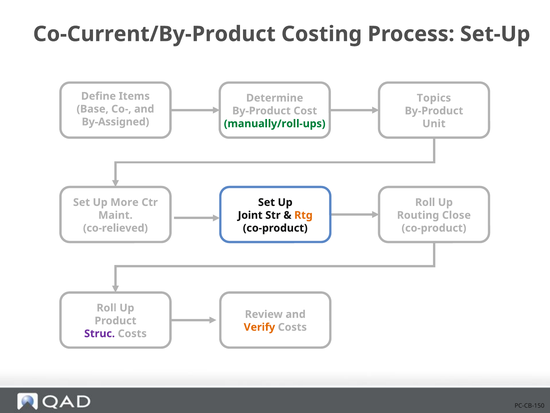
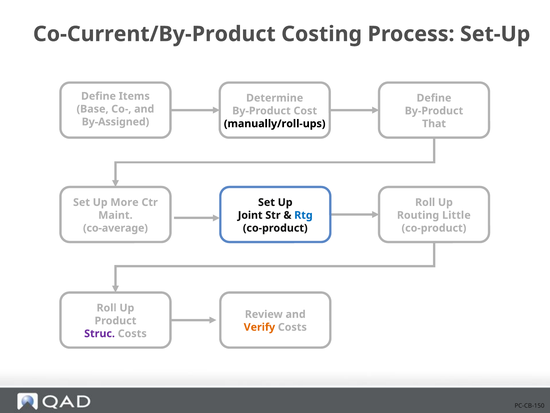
Topics: Topics -> Define (434, 98)
manually/roll-ups colour: green -> black (275, 124)
Unit: Unit -> That (434, 124)
Rtg colour: orange -> blue (303, 215)
Close: Close -> Little (456, 215)
co-relieved: co-relieved -> co-average (115, 228)
